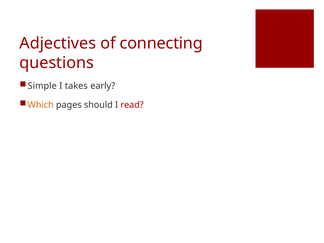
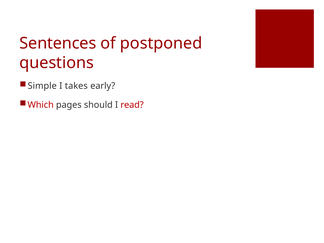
Adjectives: Adjectives -> Sentences (58, 43)
connecting: connecting -> postponed (161, 43)
Which colour: orange -> red (41, 105)
